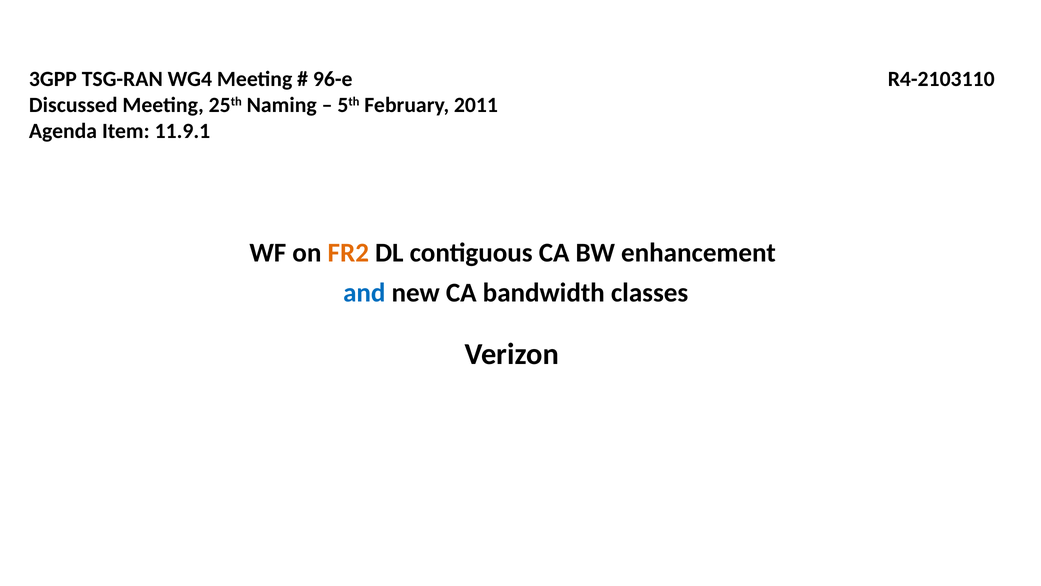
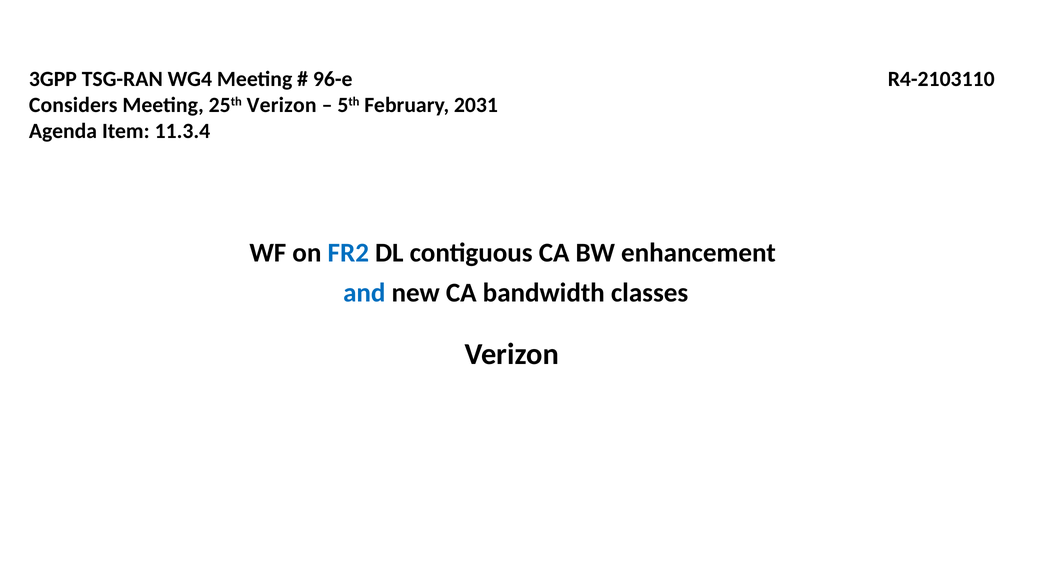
Discussed: Discussed -> Considers (73, 105)
25th Naming: Naming -> Verizon (282, 105)
2011: 2011 -> 2031 (476, 105)
11.9.1: 11.9.1 -> 11.3.4 (182, 131)
FR2 colour: orange -> blue (348, 253)
